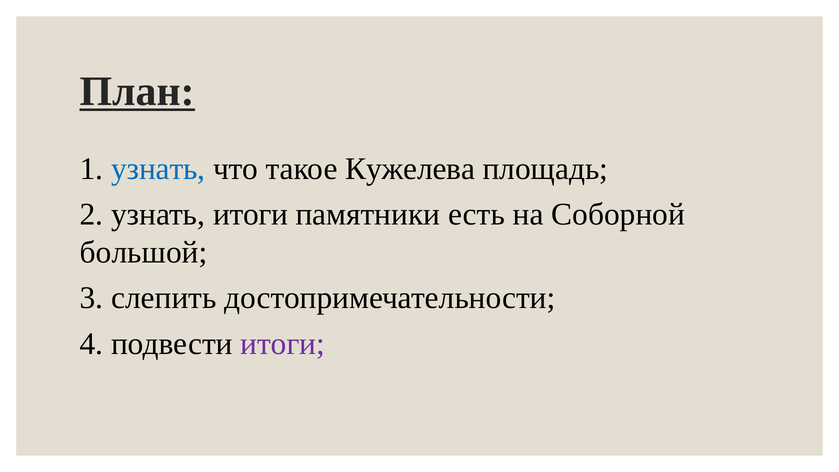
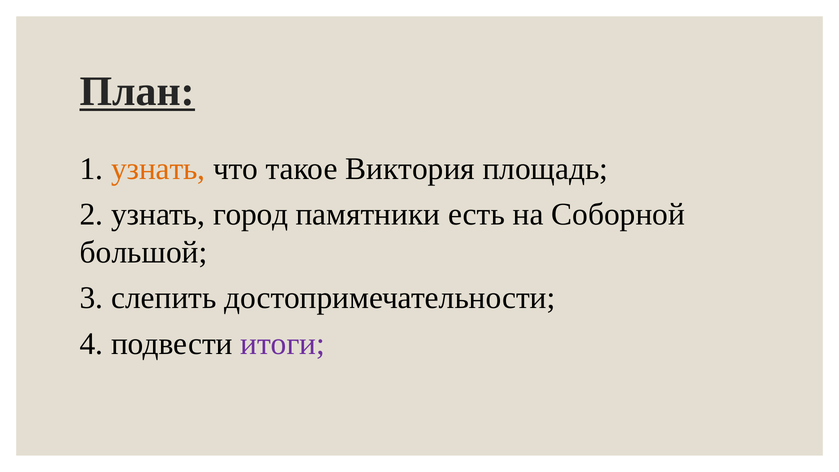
узнать colour: blue -> orange (158, 169)
Кужелева: Кужелева -> Виктория (410, 169)
узнать итоги: итоги -> город (251, 215)
